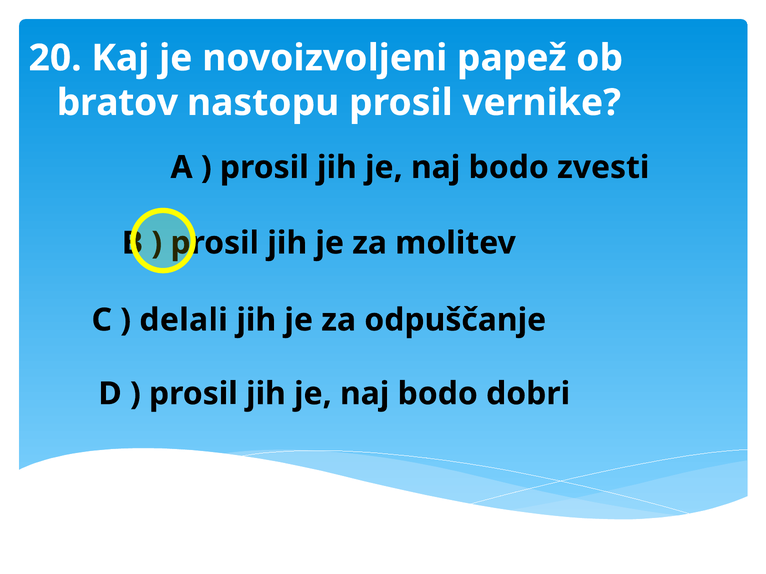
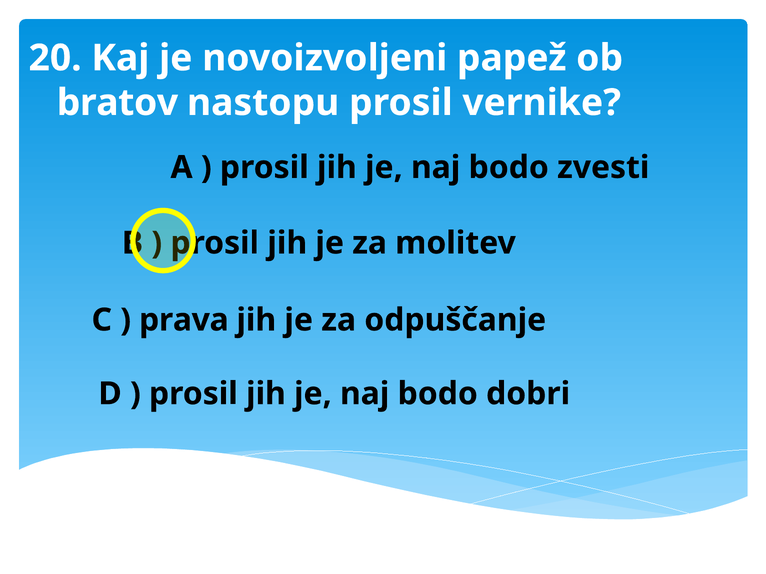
delali: delali -> prava (184, 320)
